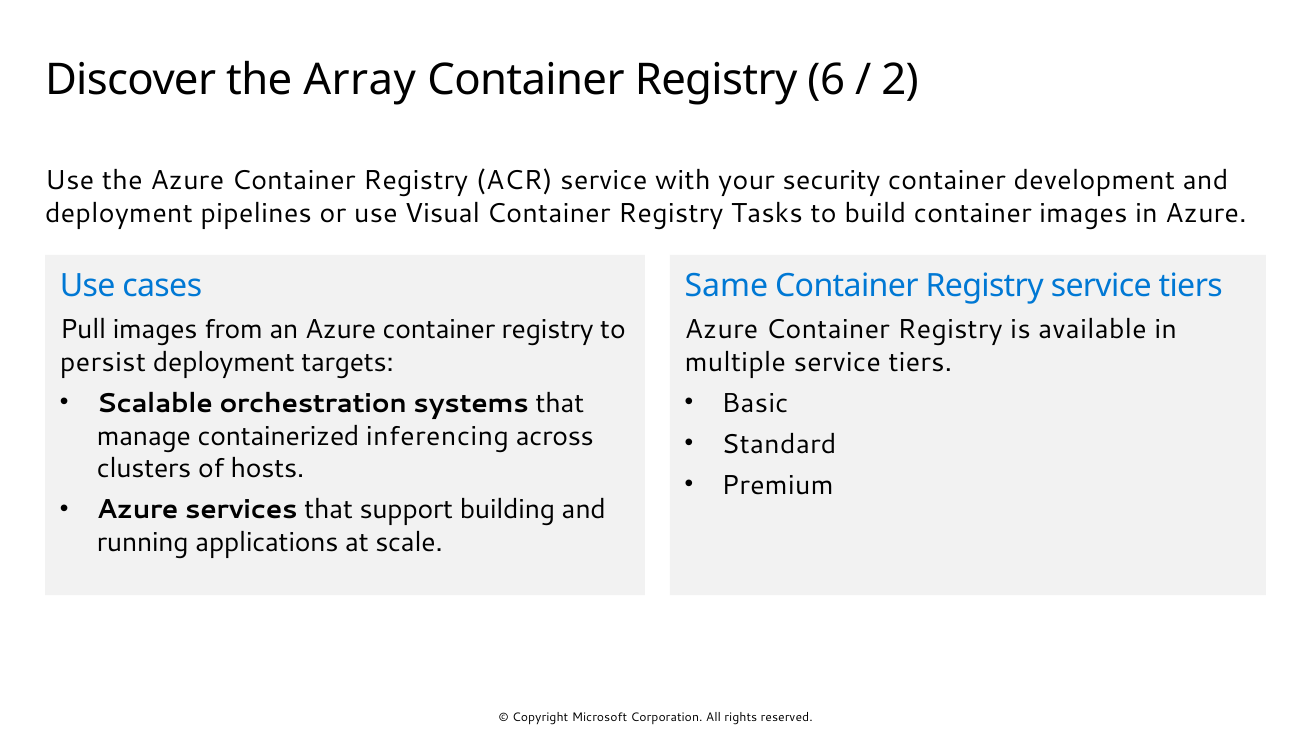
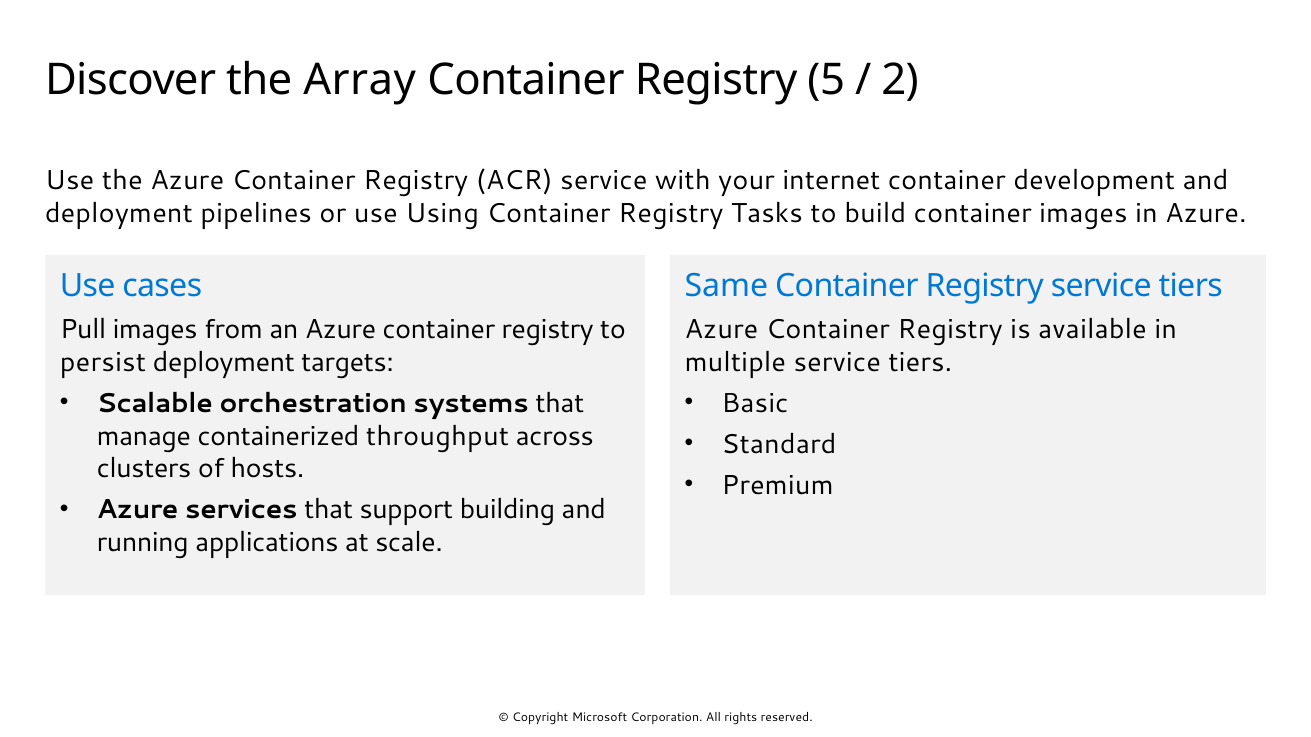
6: 6 -> 5 (826, 81)
security: security -> internet (831, 181)
Visual: Visual -> Using (442, 214)
inferencing: inferencing -> throughput (438, 436)
